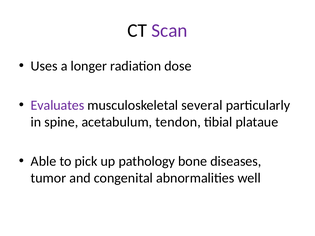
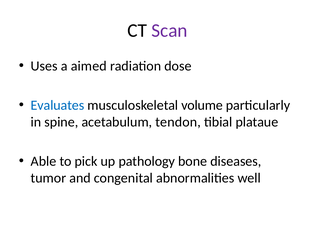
longer: longer -> aimed (89, 66)
Evaluates colour: purple -> blue (58, 105)
several: several -> volume (202, 105)
